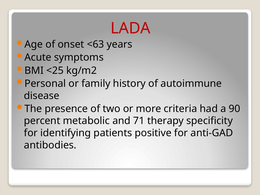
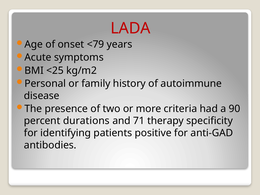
<63: <63 -> <79 (96, 44)
metabolic: metabolic -> durations (86, 121)
